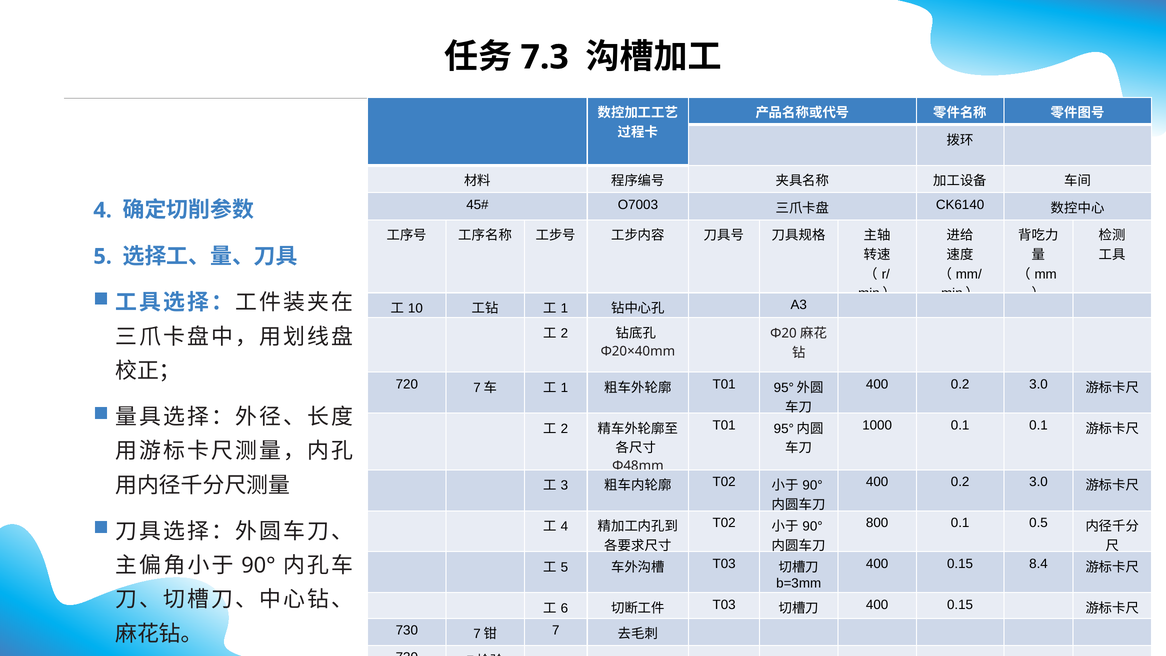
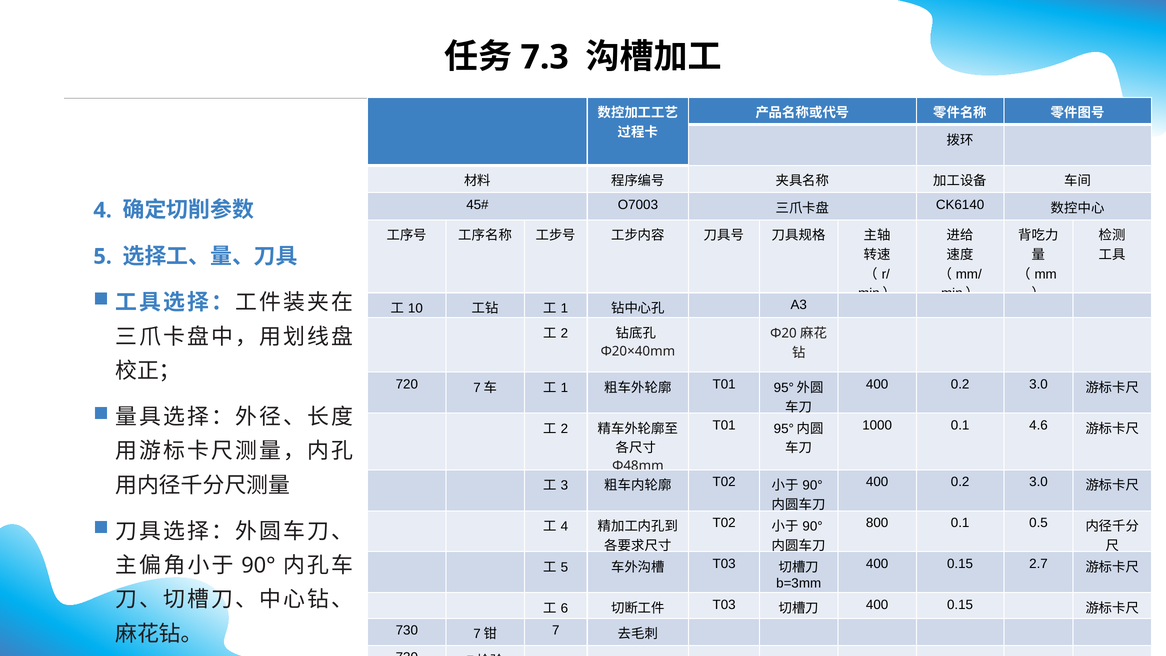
0.1 0.1: 0.1 -> 4.6 (1039, 425)
8.4: 8.4 -> 2.7 (1039, 564)
